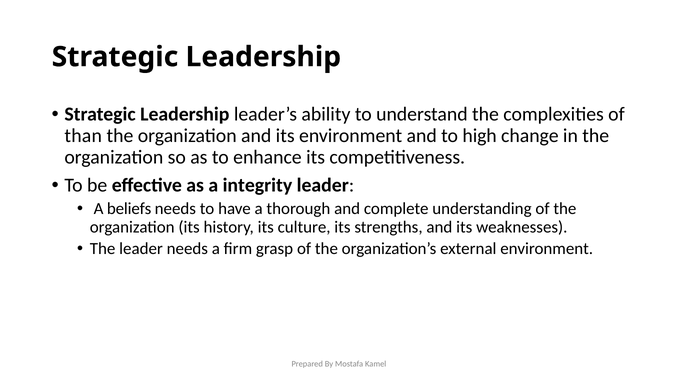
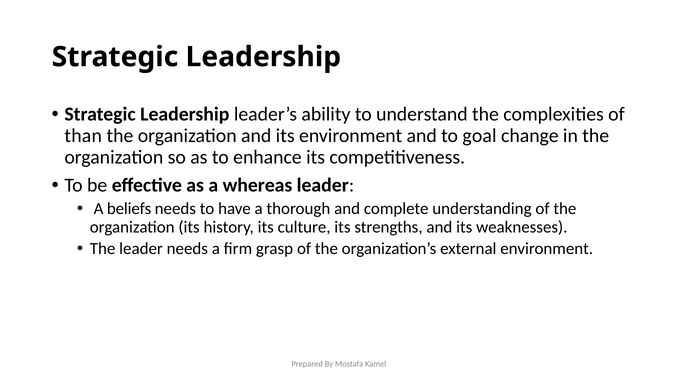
high: high -> goal (480, 136)
integrity: integrity -> whereas (257, 186)
